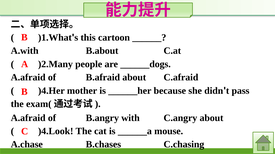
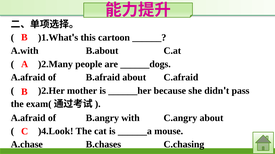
)4.Her: )4.Her -> )2.Her (51, 91)
